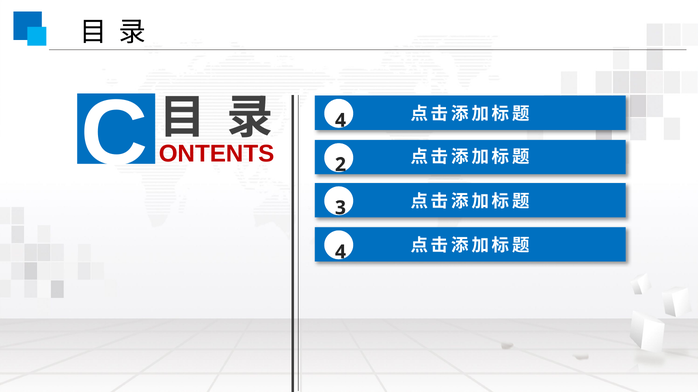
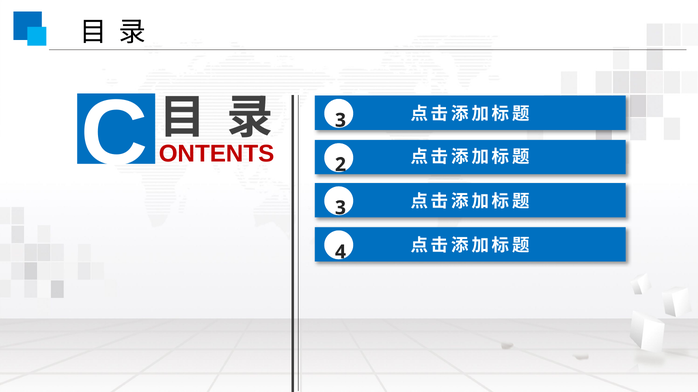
C 4: 4 -> 3 (340, 121)
